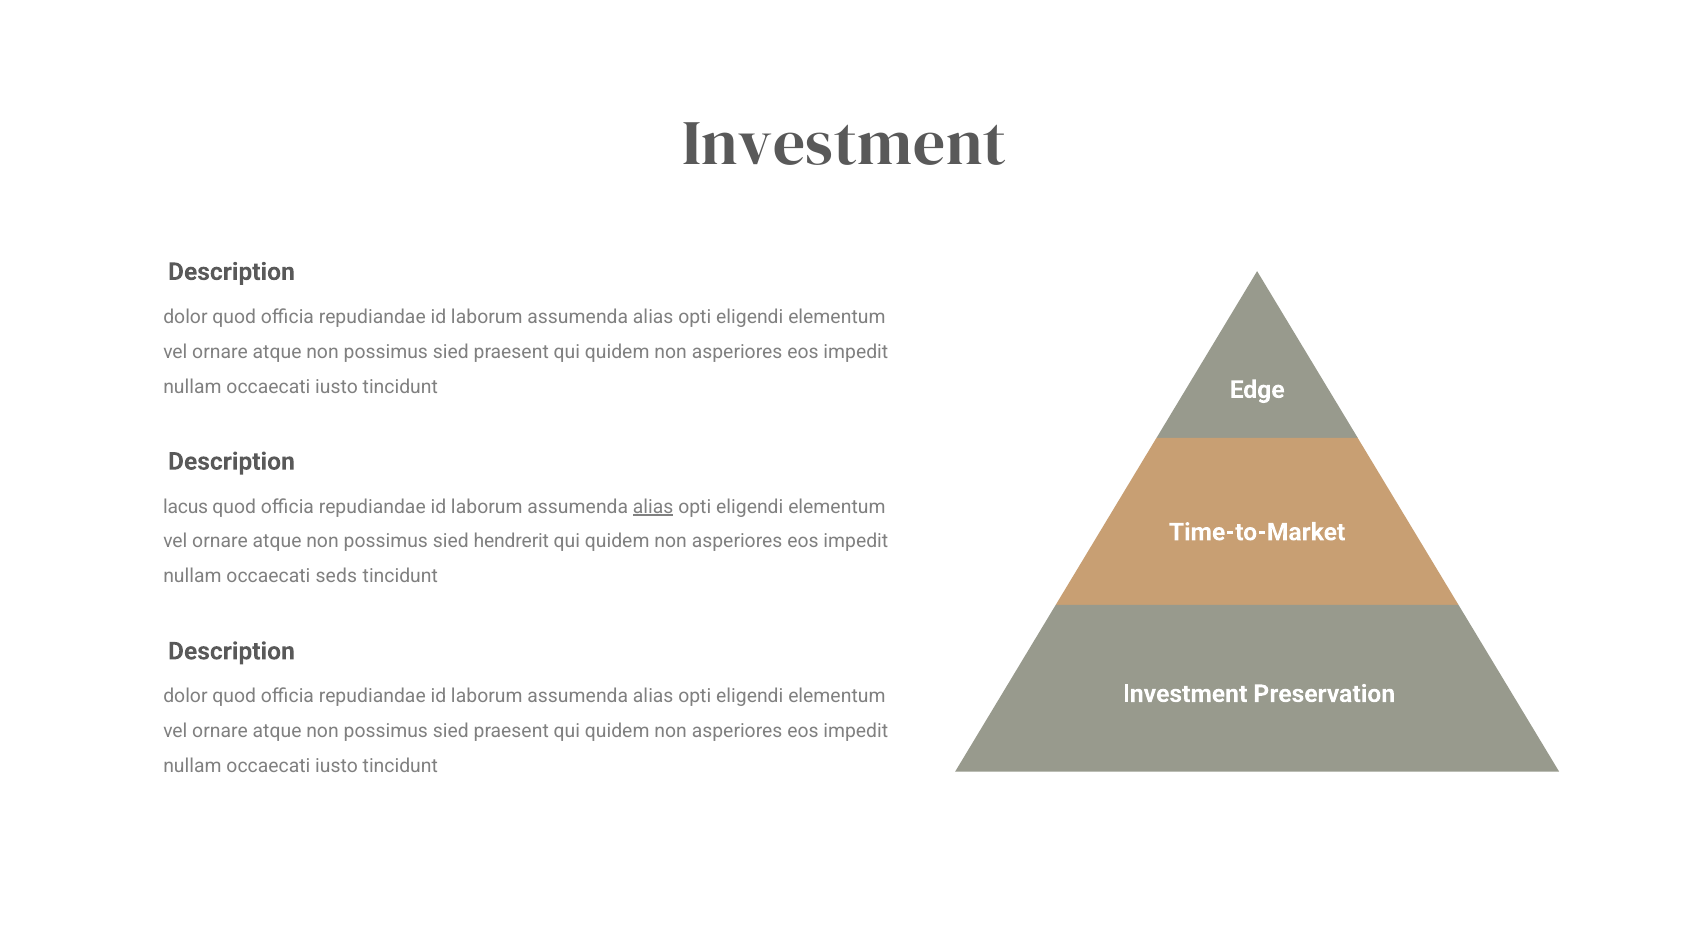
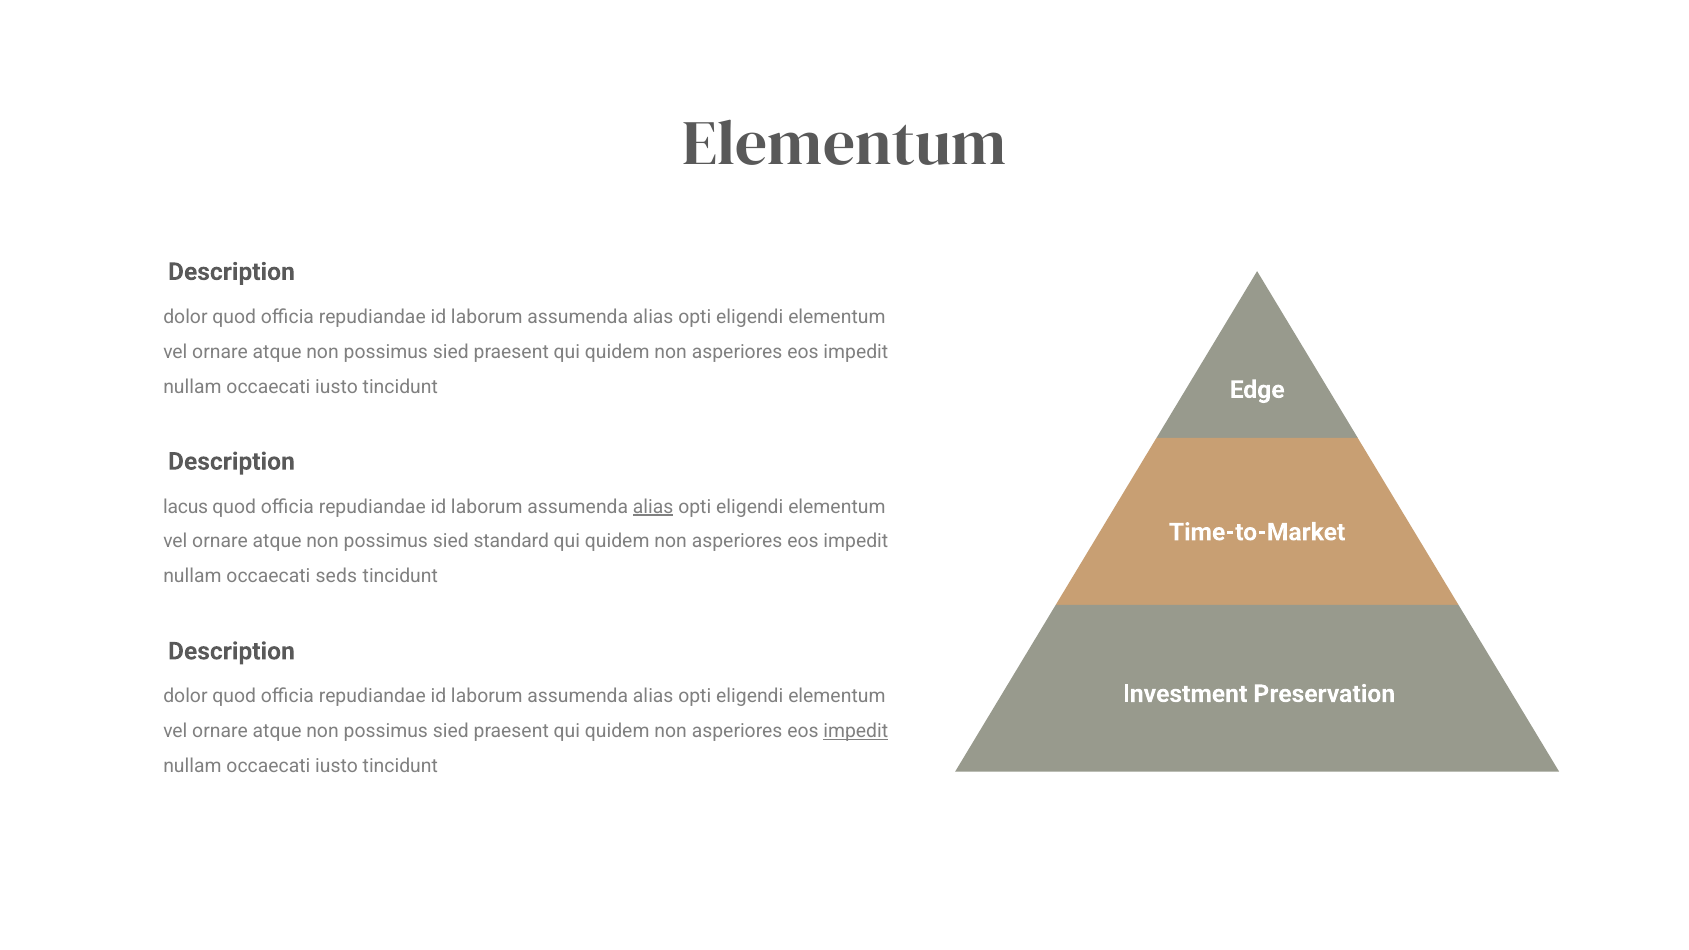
Investment: Investment -> Elementum (844, 144)
hendrerit: hendrerit -> standard (511, 541)
impedit underline: none -> present (856, 731)
